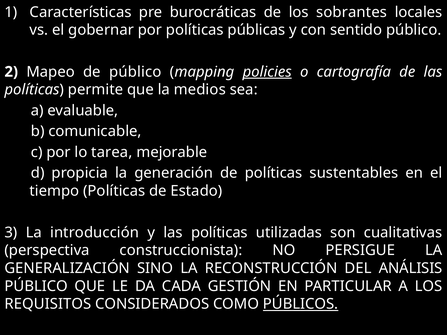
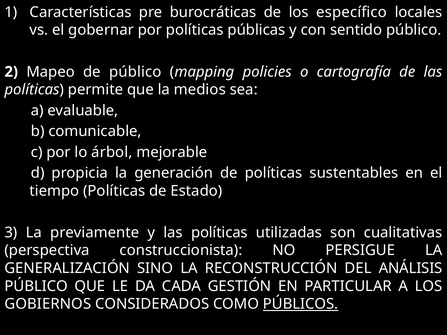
sobrantes: sobrantes -> específico (352, 12)
policies underline: present -> none (267, 72)
tarea: tarea -> árbol (112, 152)
introducción: introducción -> previamente (95, 233)
REQUISITOS: REQUISITOS -> GOBIERNOS (48, 304)
